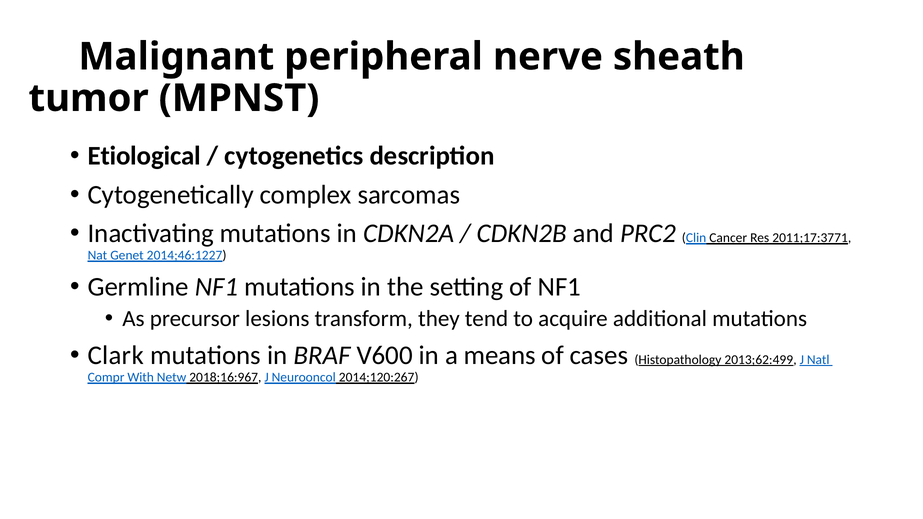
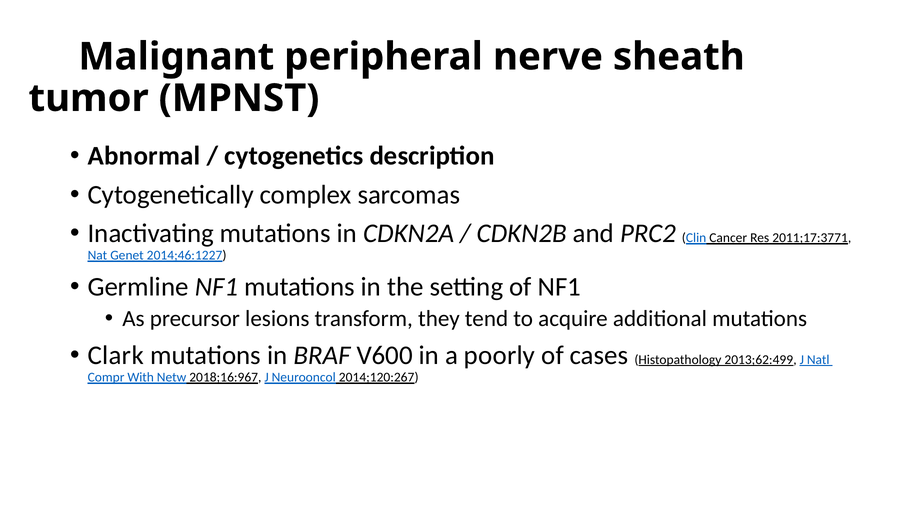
Etiological: Etiological -> Abnormal (144, 156)
means: means -> poorly (500, 355)
